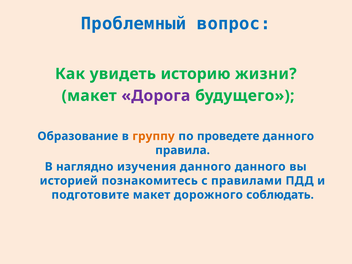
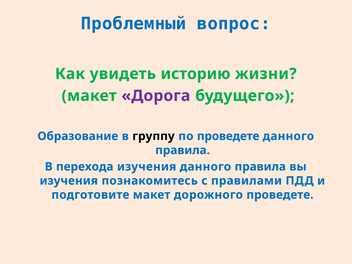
группу colour: orange -> black (154, 136)
наглядно: наглядно -> перехода (85, 167)
изучения данного данного: данного -> правила (260, 167)
историей: историей -> изучения (69, 181)
дорожного соблюдать: соблюдать -> проведете (280, 195)
